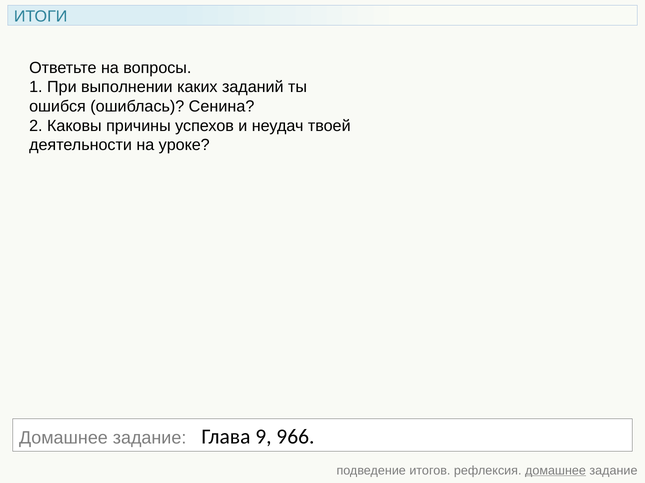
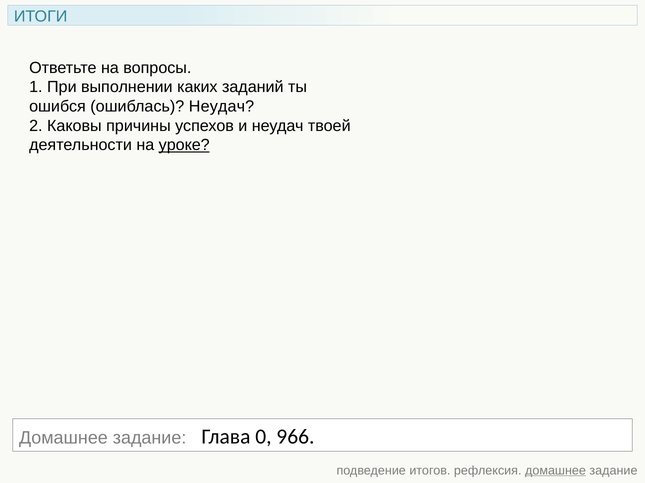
ошиблась Сенина: Сенина -> Неудач (222, 107)
уроке underline: none -> present (184, 145)
9: 9 -> 0 (263, 437)
